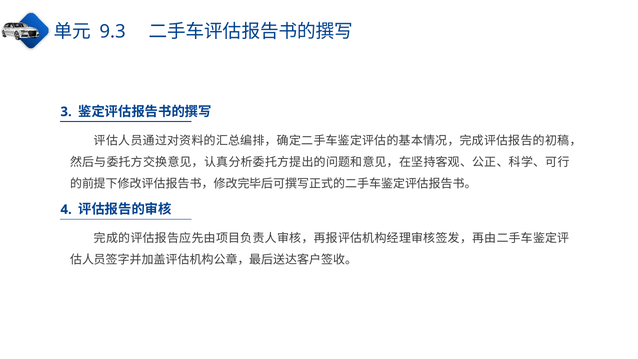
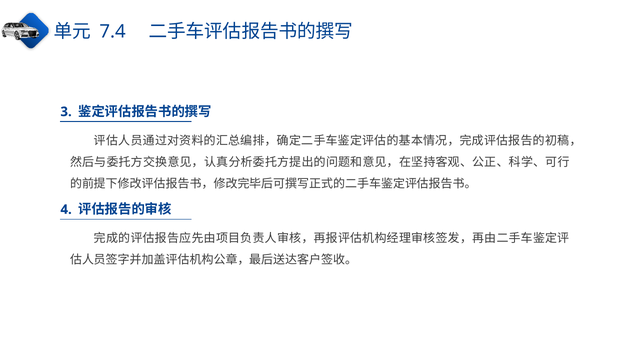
9.3: 9.3 -> 7.4 (113, 32)
